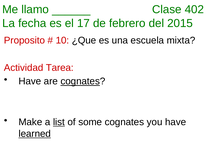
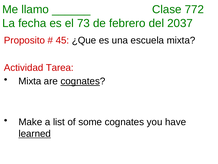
402: 402 -> 772 (194, 9)
17: 17 -> 73 (83, 23)
2015: 2015 -> 2037 (180, 23)
10: 10 -> 45 (62, 40)
Have: Have -> Mixta (30, 81)
list underline: present -> none (59, 122)
